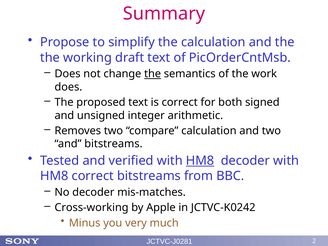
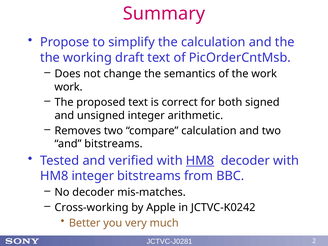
the underline: present -> none (153, 74)
does: does -> work (68, 87)
HM8 correct: correct -> integer (93, 176)
Minus: Minus -> Better (85, 223)
